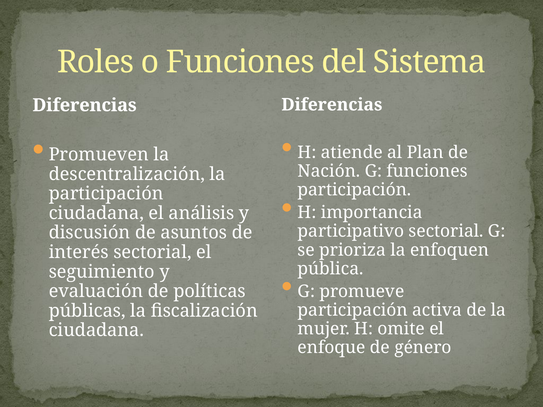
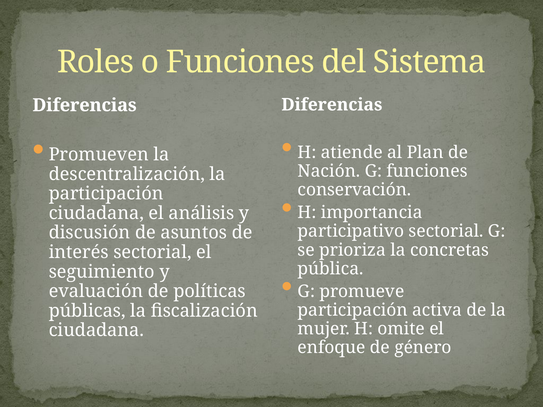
participación: participación -> conservación (354, 190)
enfoquen: enfoquen -> concretas (450, 250)
